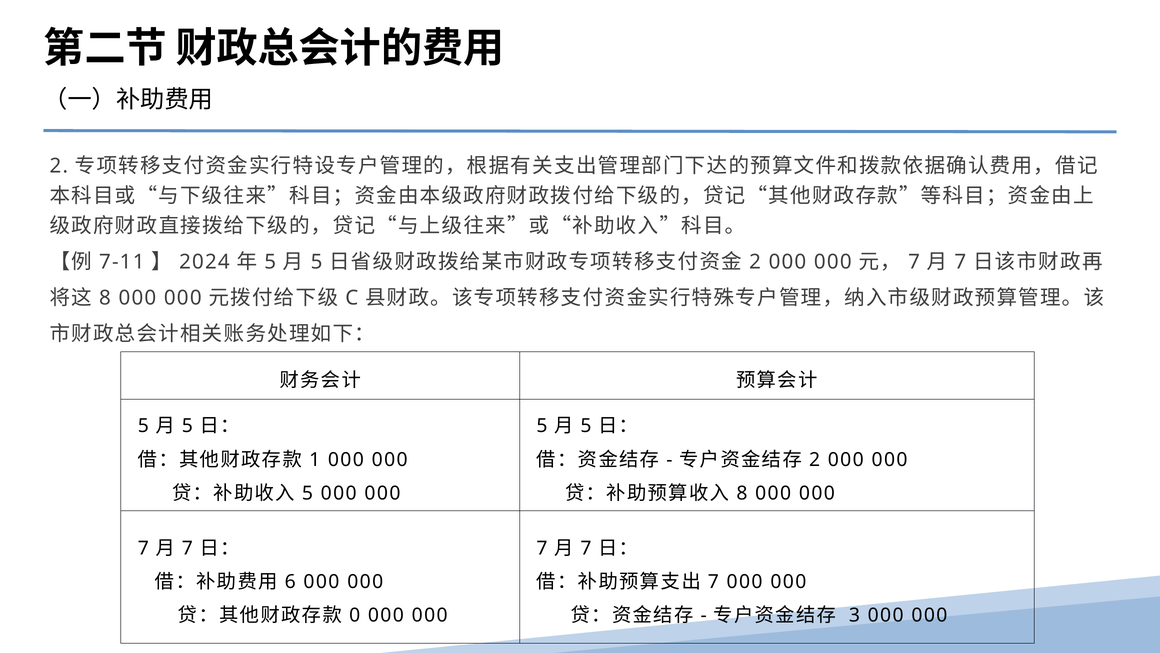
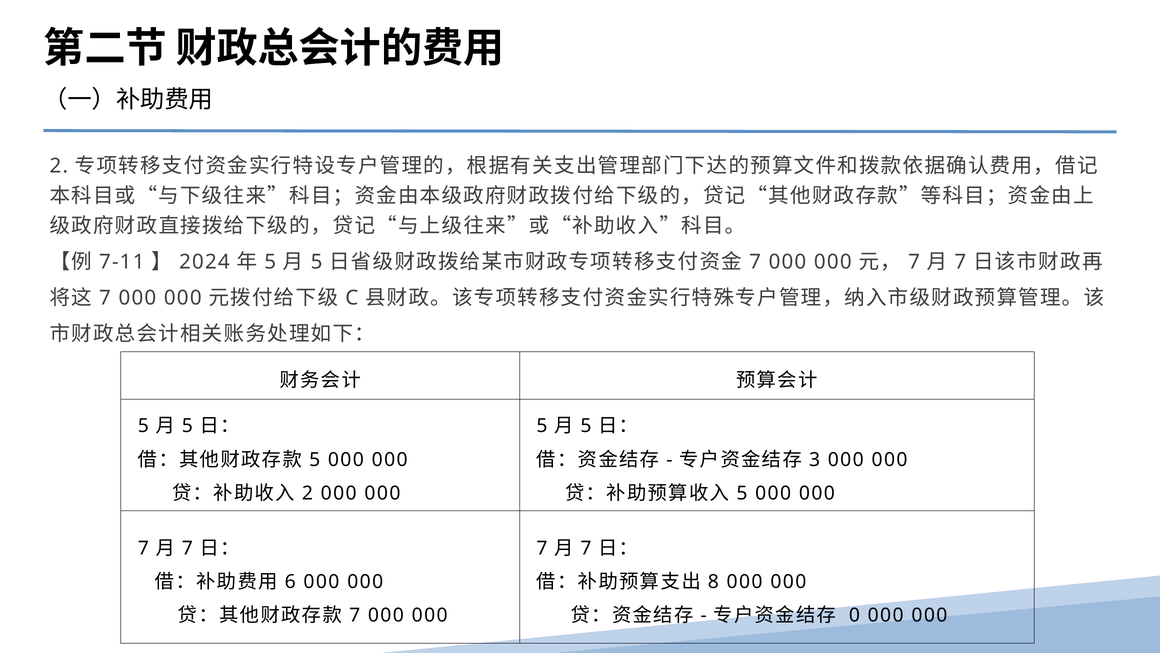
2: 2 -> 7 (755, 262)
8: 8 -> 7 (105, 298)
1: 1 -> 5 (315, 459)
2: 2 -> 3 (815, 459)
5: 5 -> 2 (307, 493)
8: 8 -> 5 (742, 493)
7: 7 -> 8 (713, 581)
0: 0 -> 7 (355, 615)
3: 3 -> 0 (854, 615)
